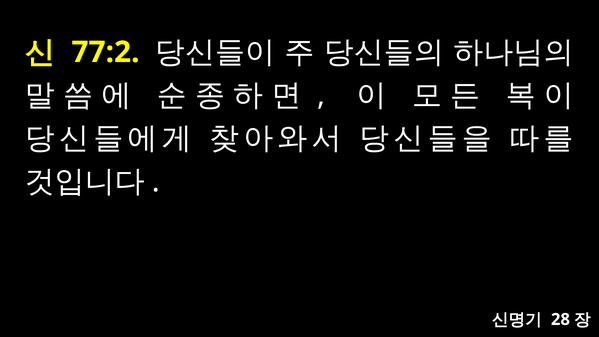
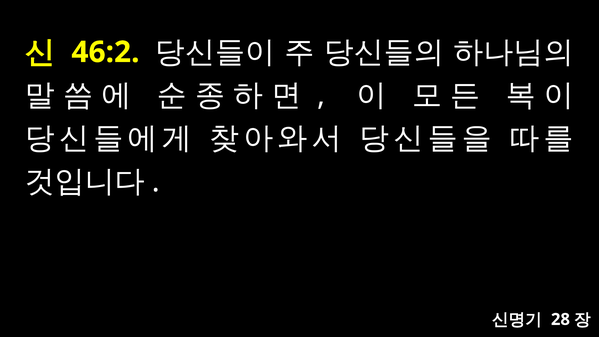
77:2: 77:2 -> 46:2 (105, 52)
